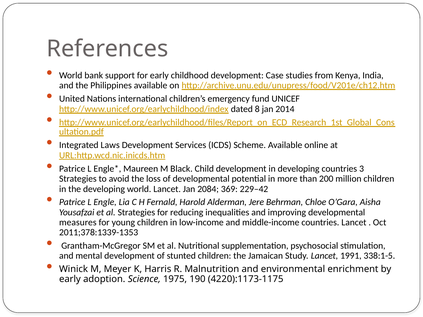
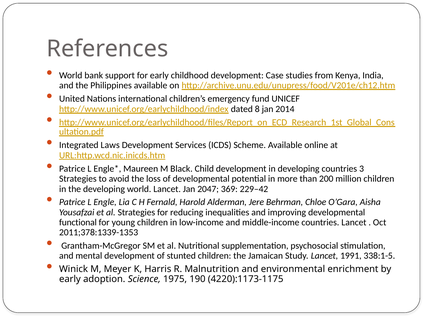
2084: 2084 -> 2047 (208, 189)
measures: measures -> functional (78, 223)
